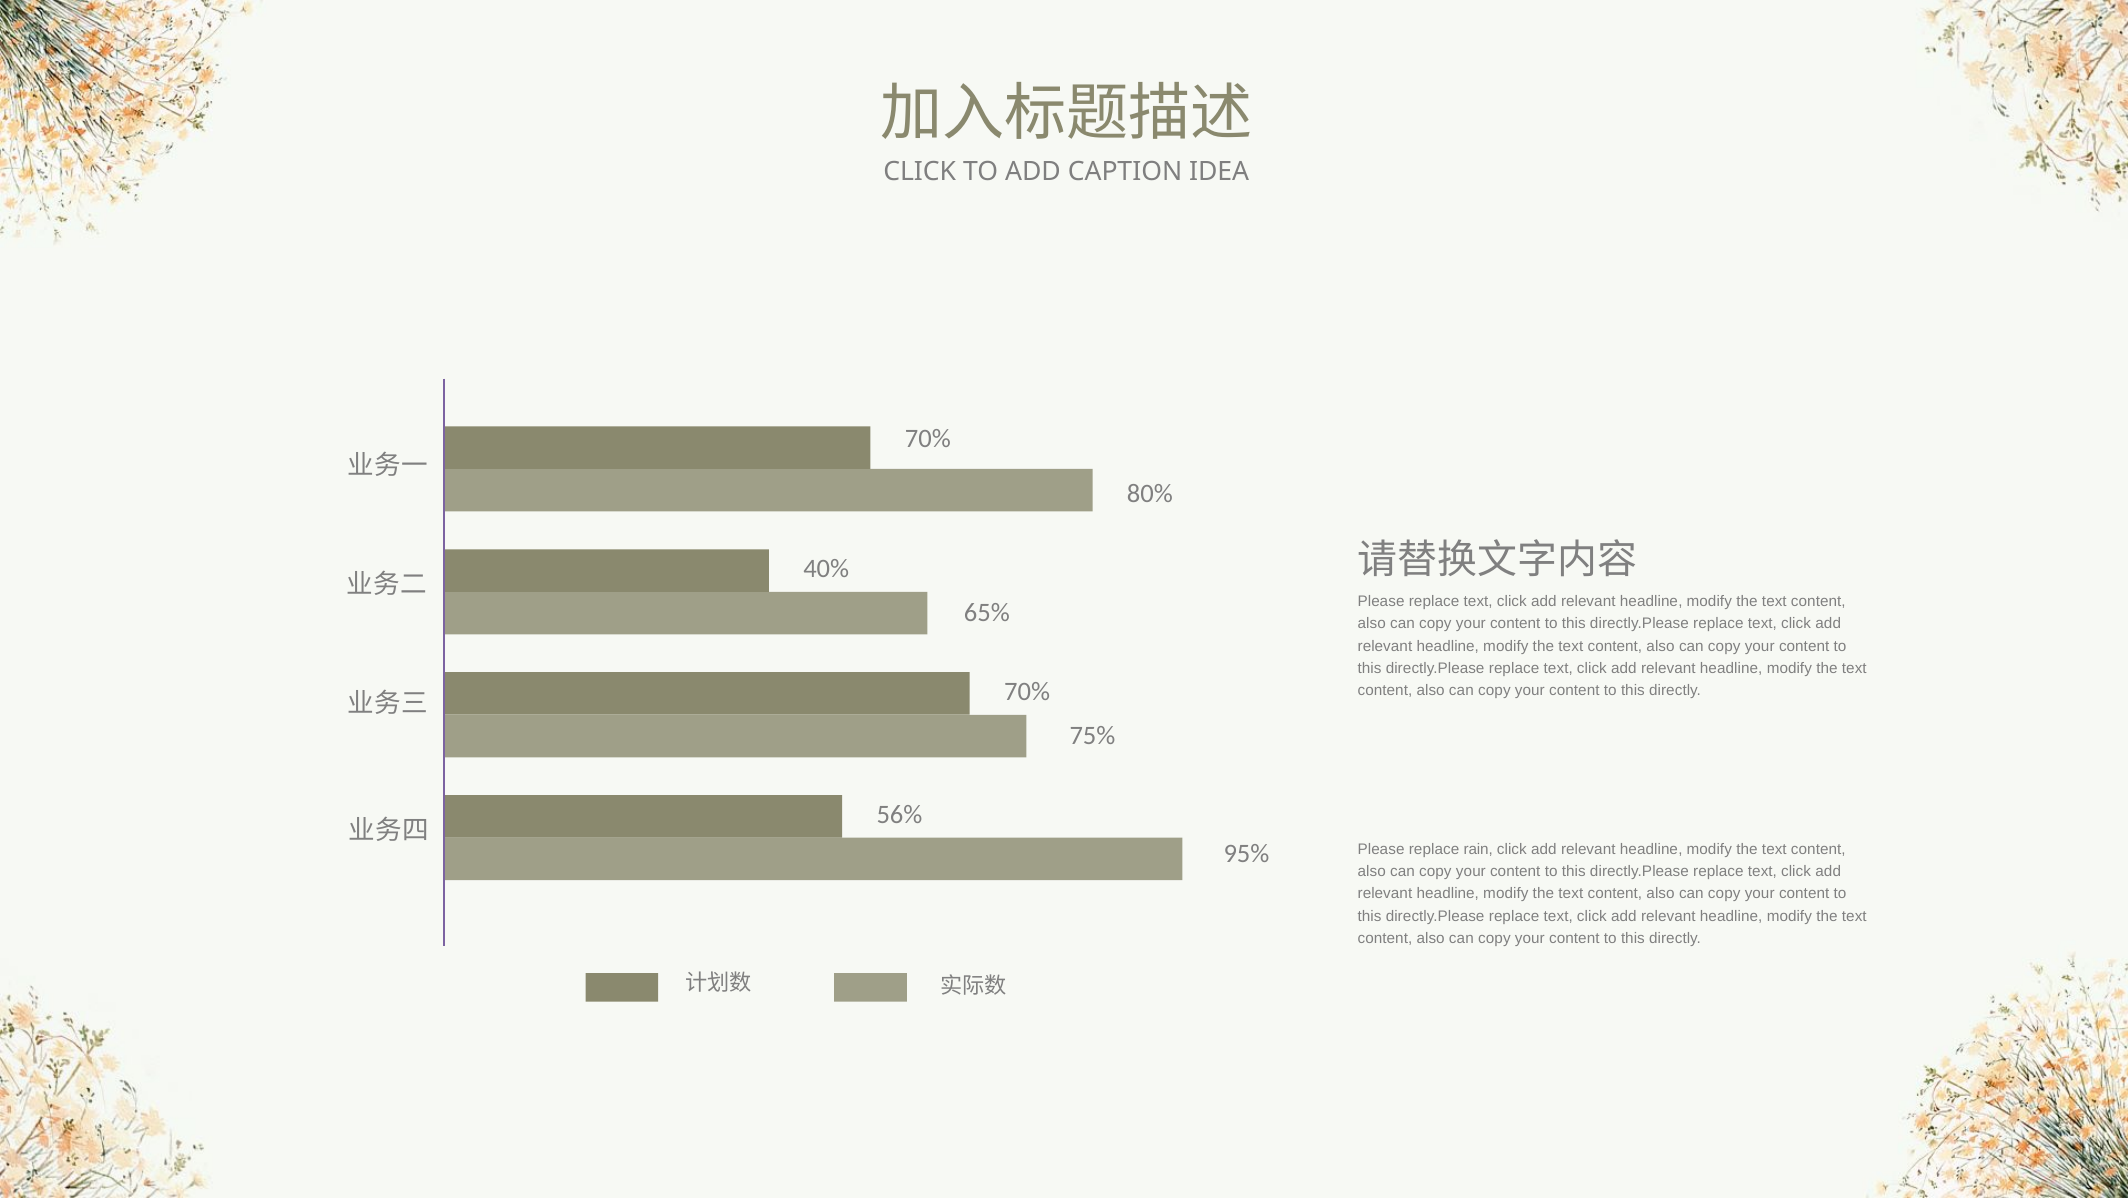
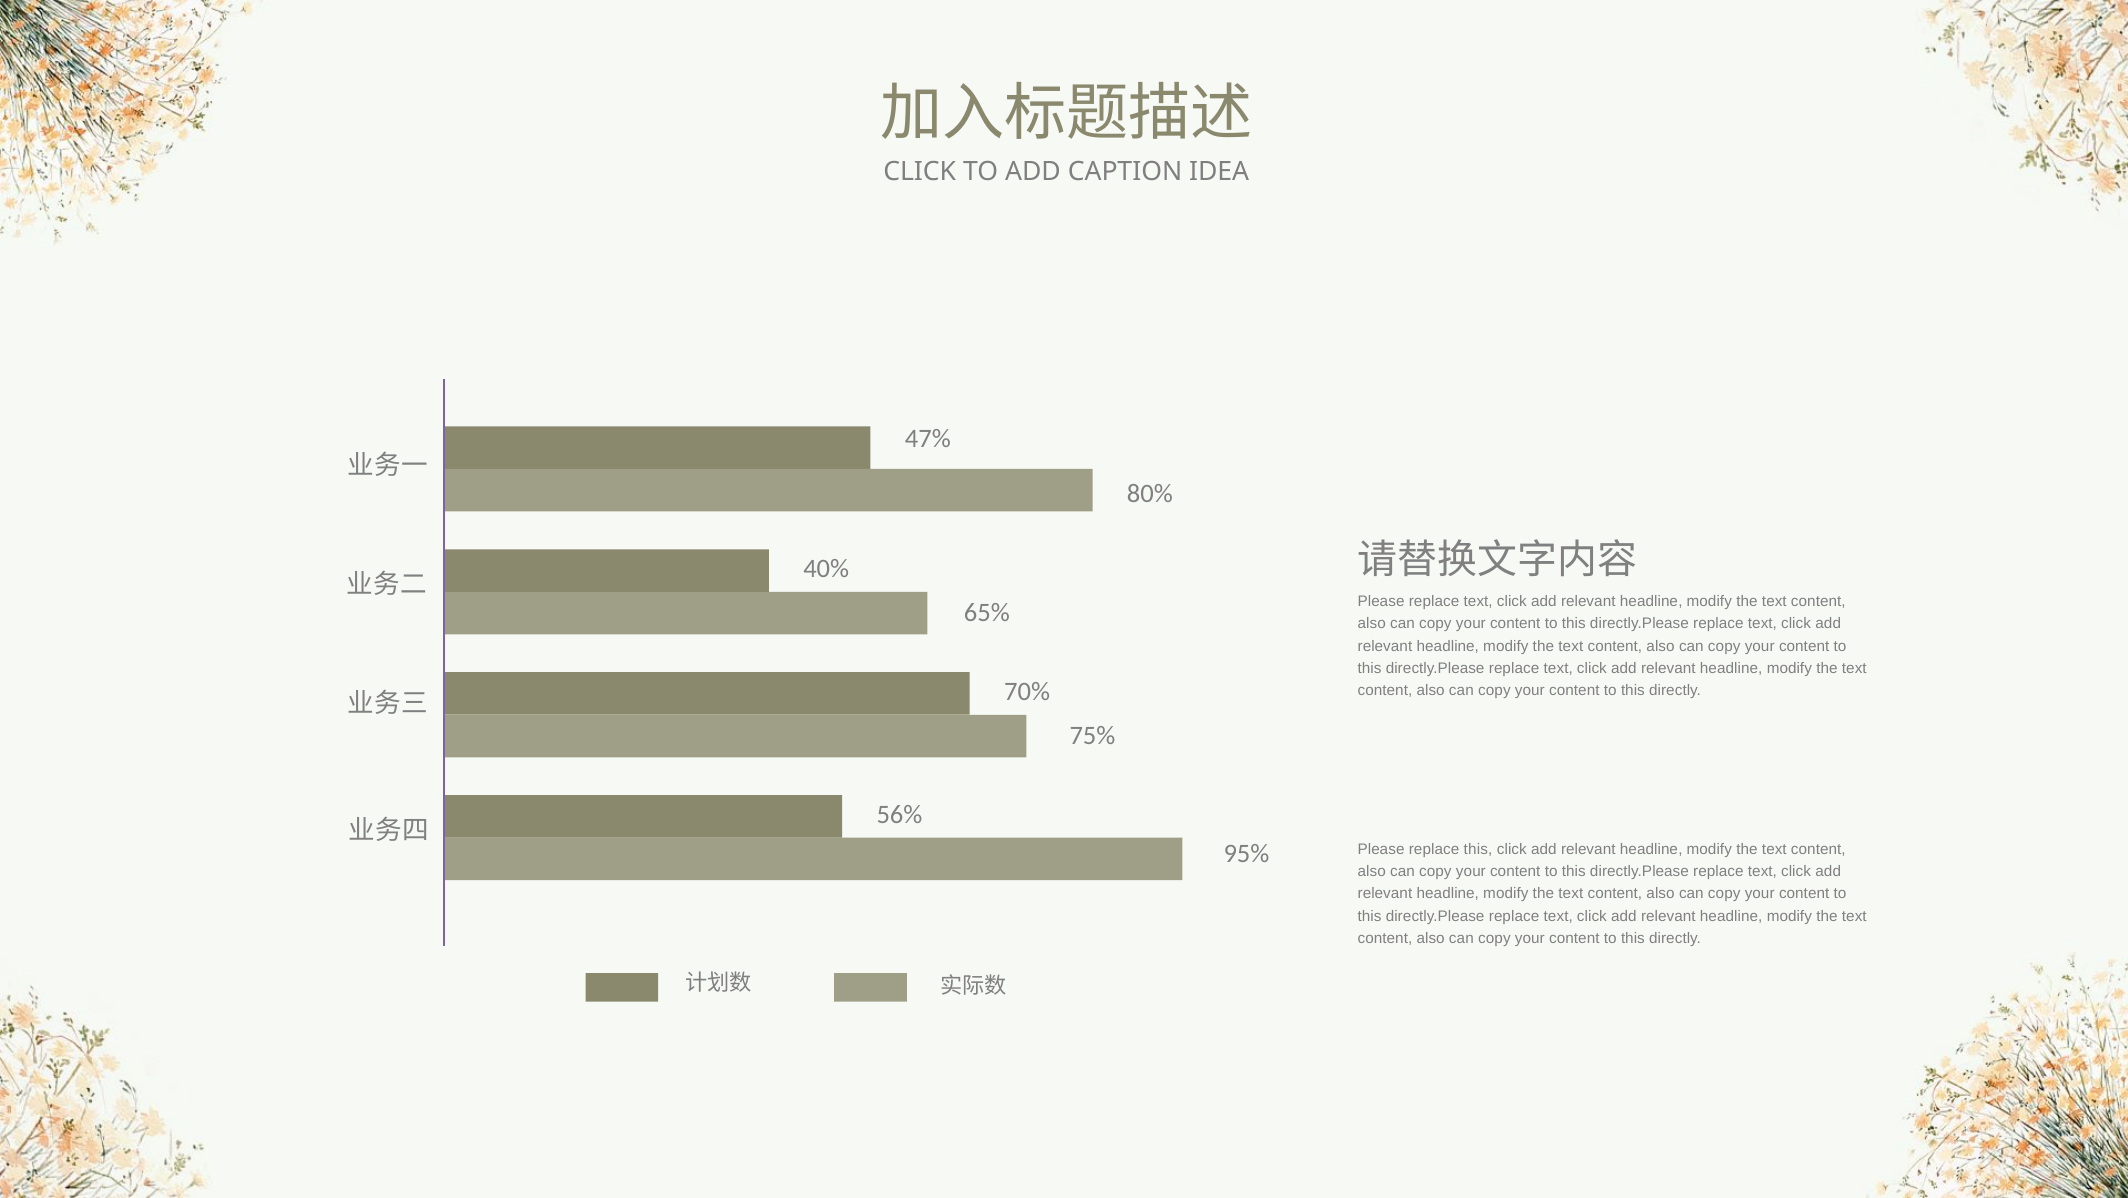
70%: 70% -> 47% (928, 439)
replace rain: rain -> this (1478, 849)
